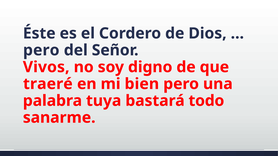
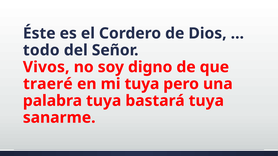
pero: pero -> todo (41, 50)
mi bien: bien -> tuya (142, 84)
bastará todo: todo -> tuya (206, 101)
